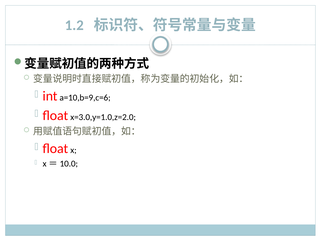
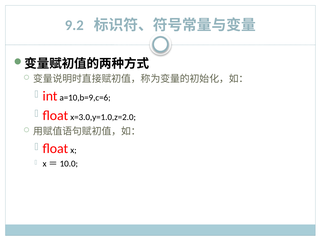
1.2: 1.2 -> 9.2 (74, 25)
